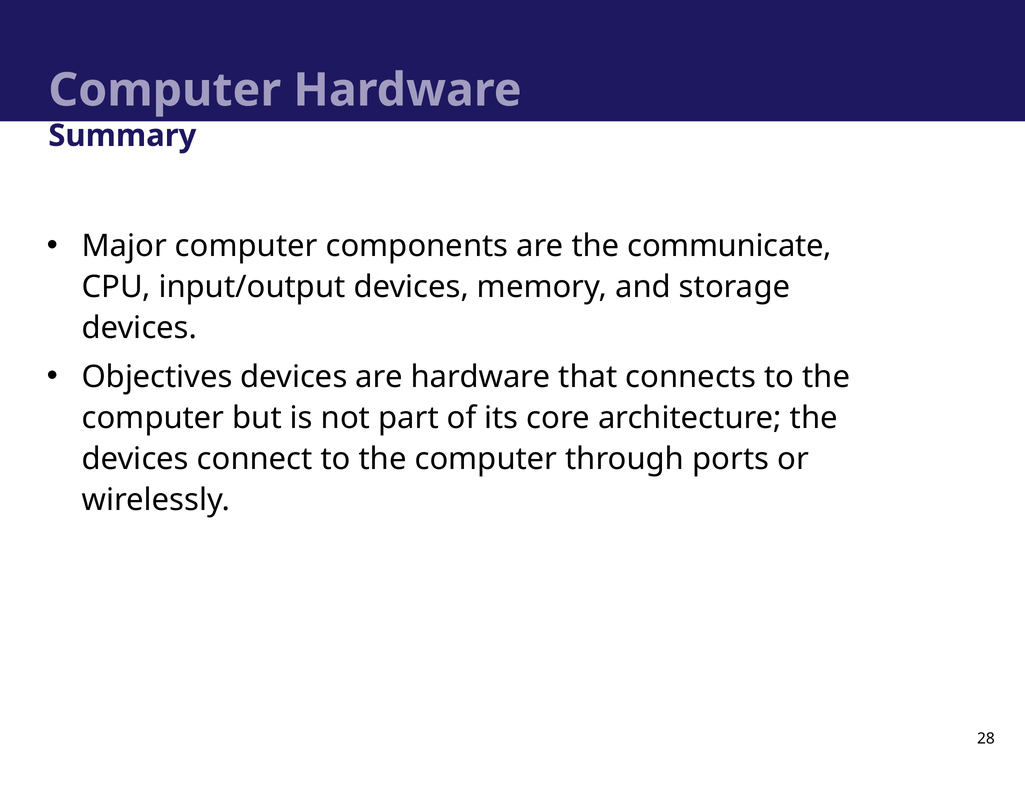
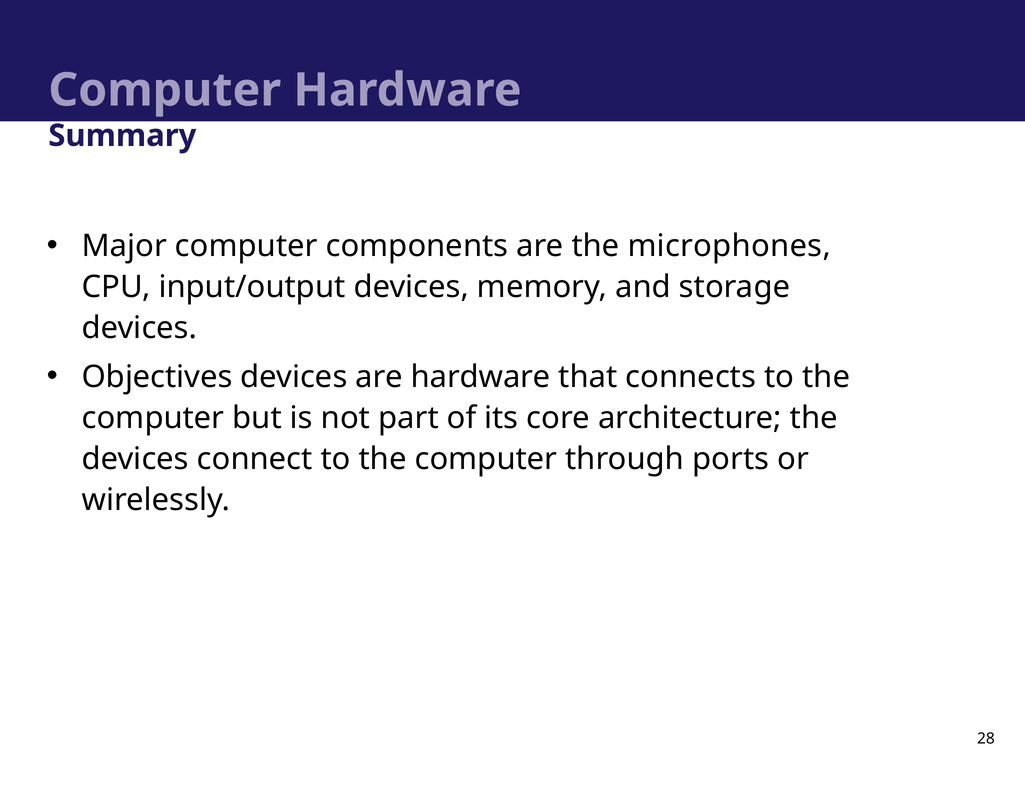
communicate: communicate -> microphones (729, 246)
